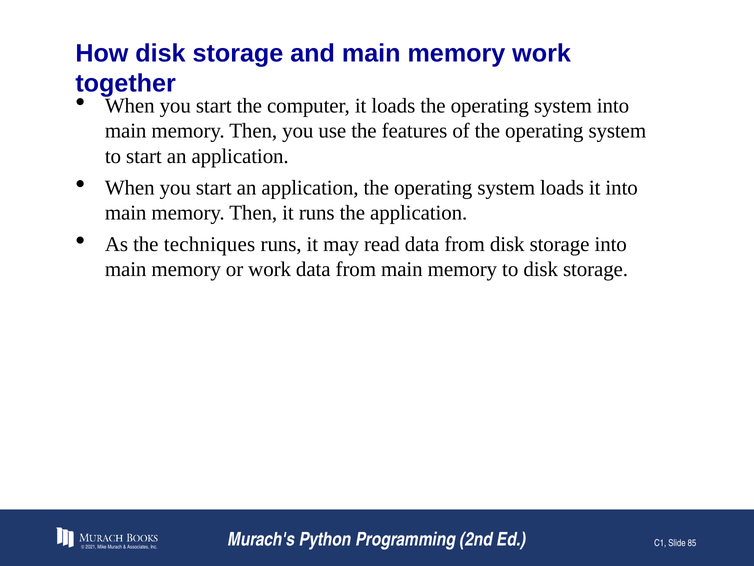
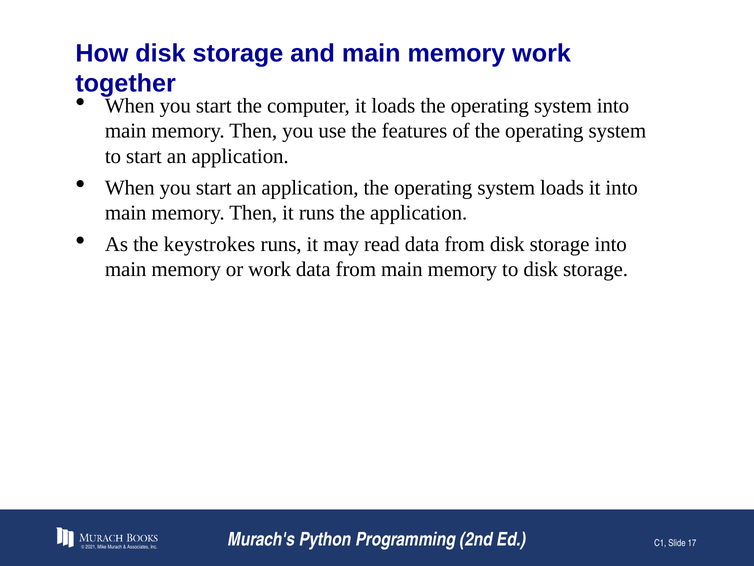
techniques: techniques -> keystrokes (209, 244)
85: 85 -> 17 (692, 543)
